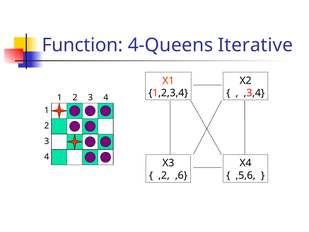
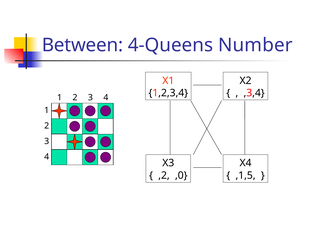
Function: Function -> Between (83, 45)
Iterative: Iterative -> Number (255, 45)
,6: ,6 -> ,0 (181, 175)
,5,6: ,5,6 -> ,1,5 (246, 175)
